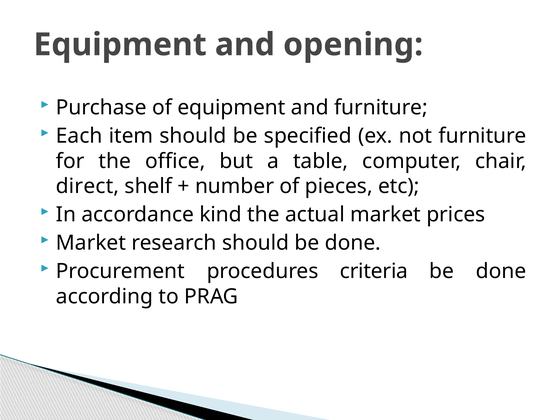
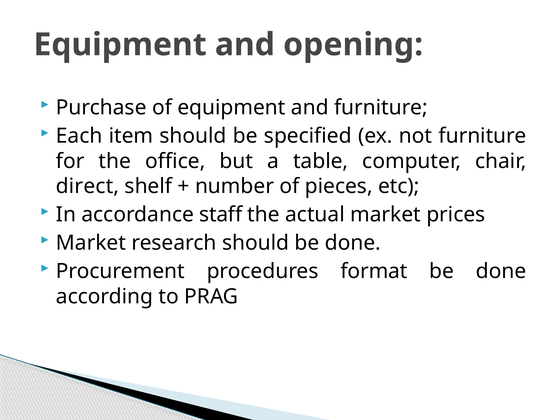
kind: kind -> staff (221, 215)
criteria: criteria -> format (374, 271)
